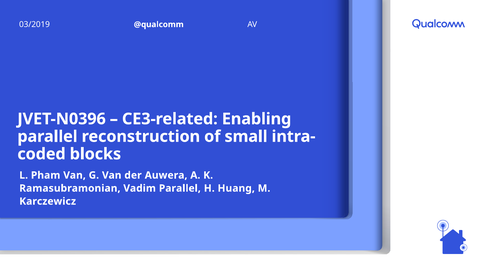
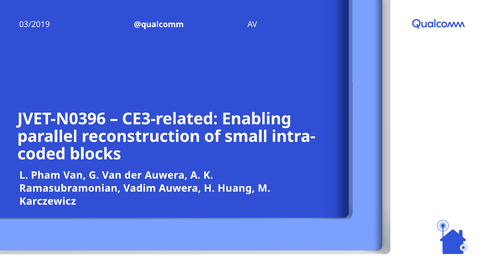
Vadim Parallel: Parallel -> Auwera (180, 188)
